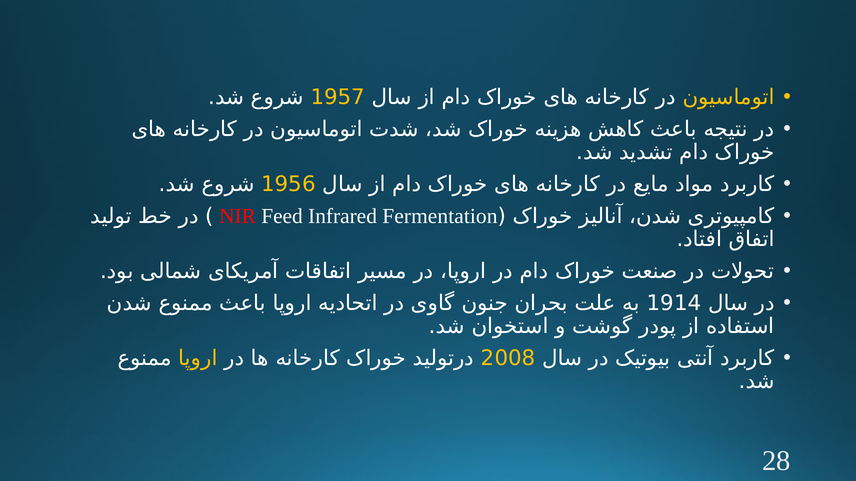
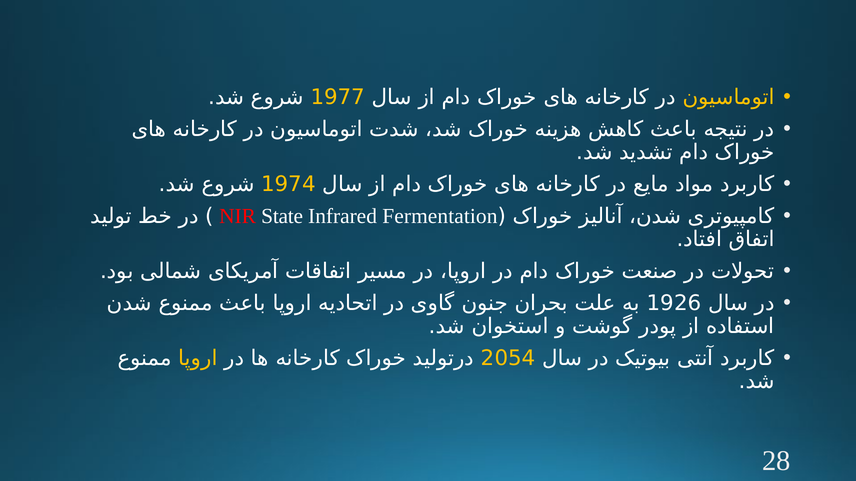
1957: 1957 -> 1977 (338, 97)
1956: 1956 -> 1974 (288, 184)
Feed: Feed -> State (282, 216)
1914: 1914 -> 1926 (674, 304)
2008: 2008 -> 2054 (508, 359)
